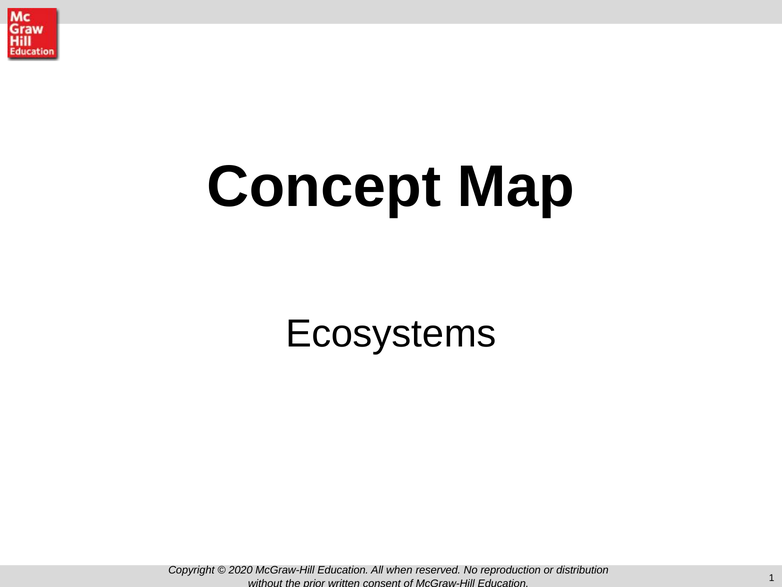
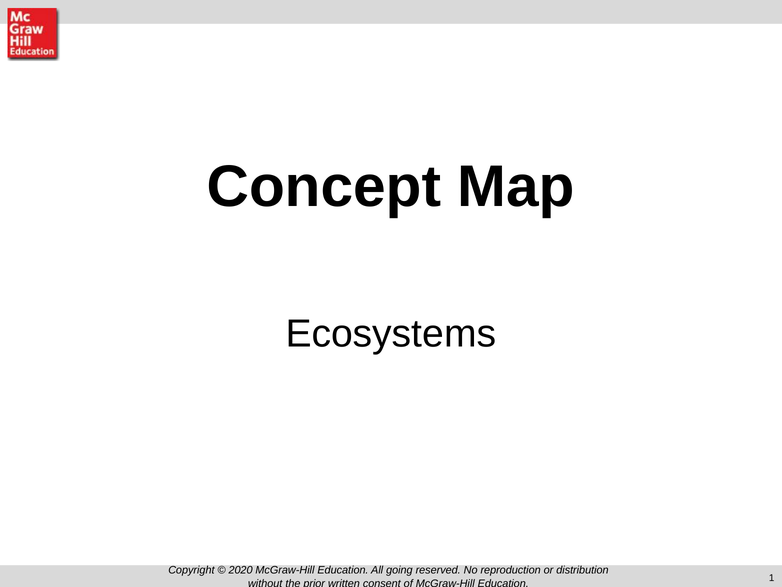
when: when -> going (399, 570)
